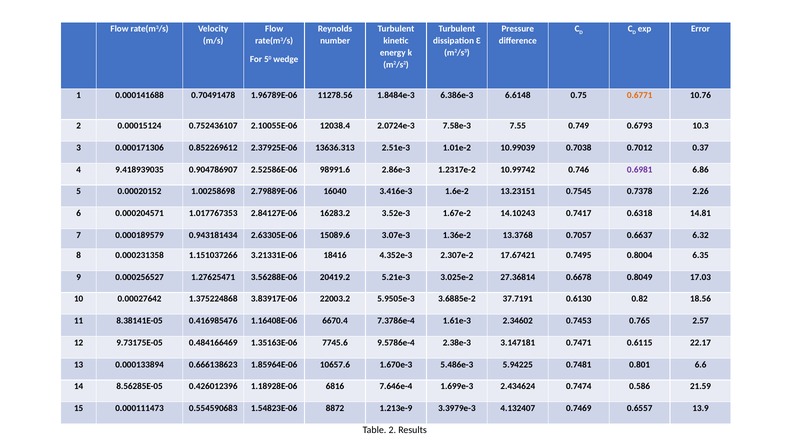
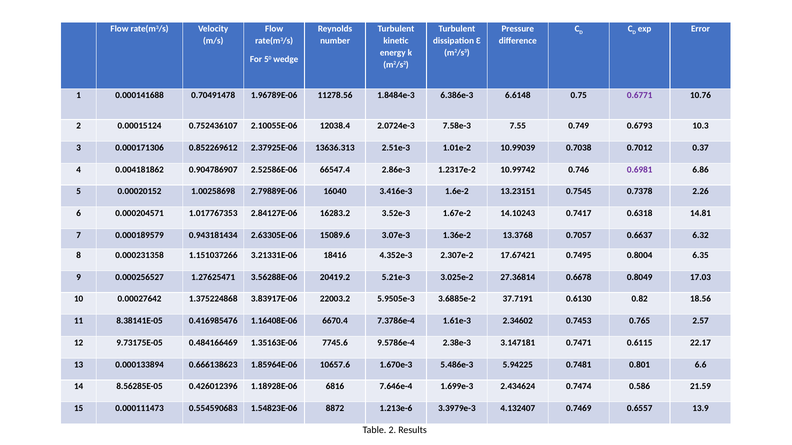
0.6771 colour: orange -> purple (640, 95)
9.418939035: 9.418939035 -> 0.004181862 (140, 170)
98991.6: 98991.6 -> 66547.4 (335, 170)
1.213e-9: 1.213e-9 -> 1.213e-6 (396, 409)
